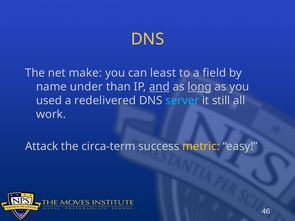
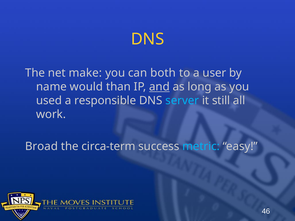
least: least -> both (163, 73)
field: field -> user (214, 73)
under: under -> would (86, 87)
long underline: present -> none (200, 87)
redelivered: redelivered -> responsible (105, 101)
Attack: Attack -> Broad (42, 147)
metric colour: yellow -> light blue (201, 147)
